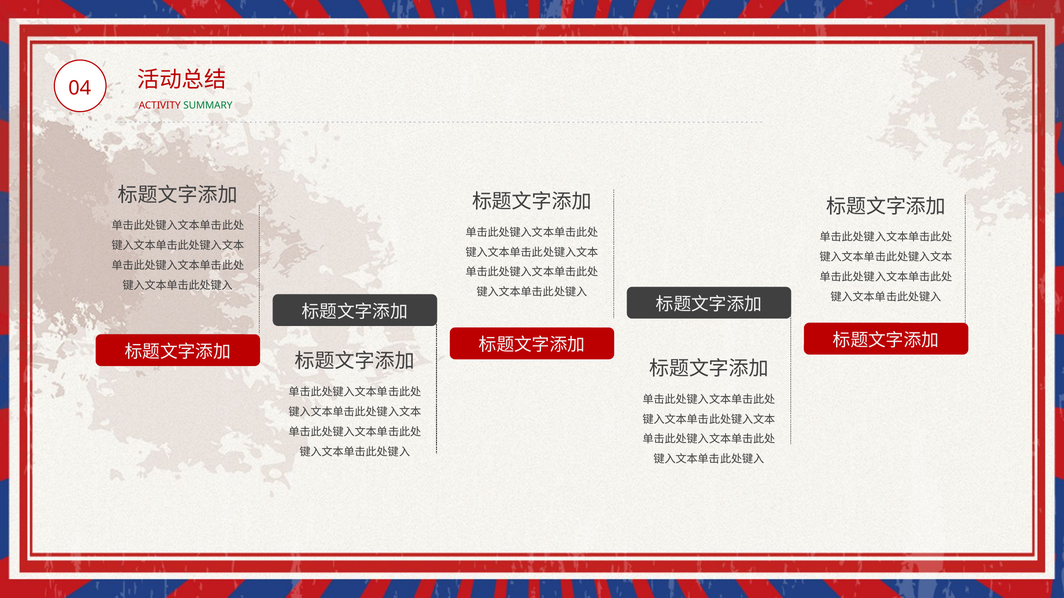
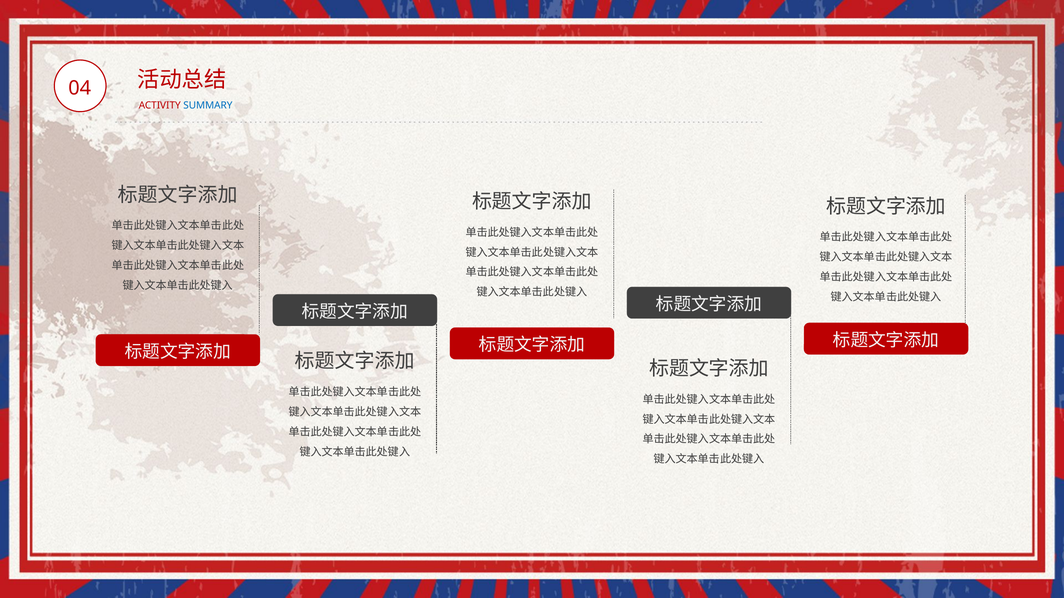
SUMMARY colour: green -> blue (208, 106)
